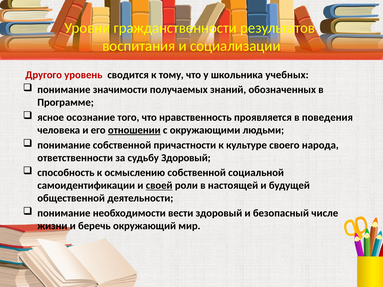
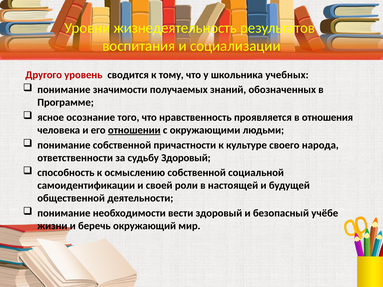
гражданственности: гражданственности -> жизнедеятельность (175, 28)
поведения: поведения -> отношения (327, 117)
своей underline: present -> none (159, 186)
числе: числе -> учёбе (325, 213)
